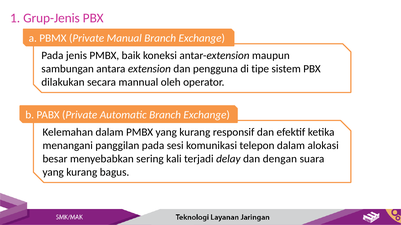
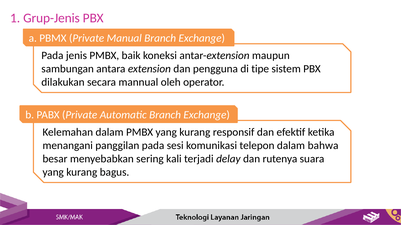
alokasi: alokasi -> bahwa (323, 146)
dengan: dengan -> rutenya (280, 159)
